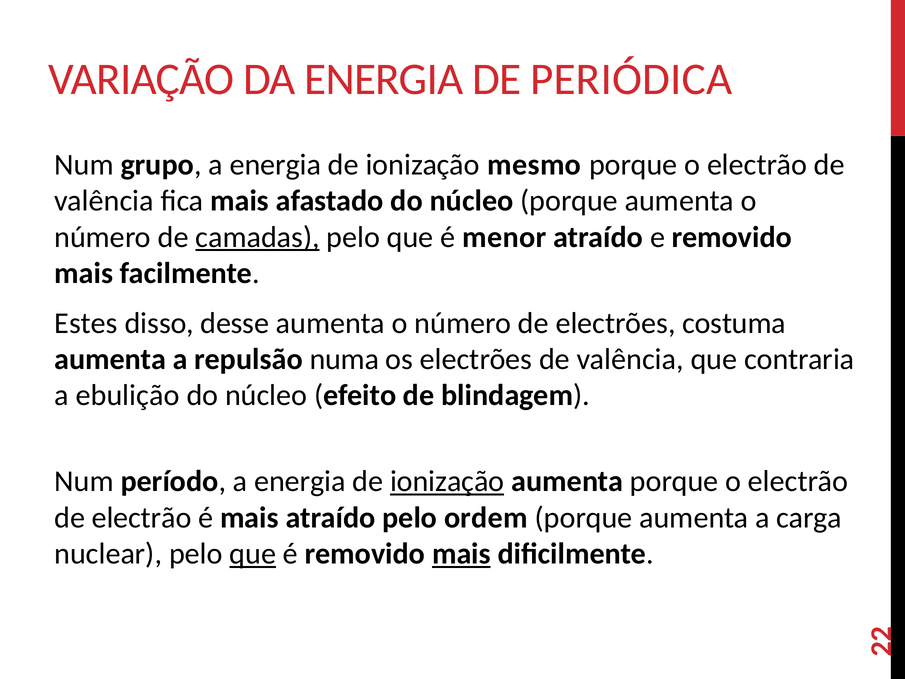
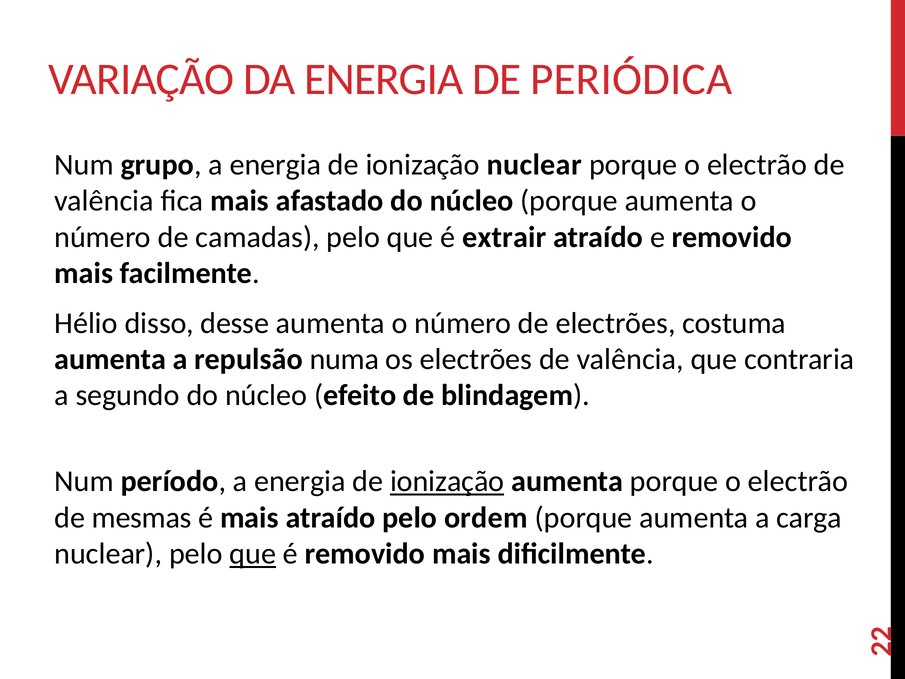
ionização mesmo: mesmo -> nuclear (534, 165)
camadas underline: present -> none (258, 237)
menor: menor -> extrair (504, 237)
Estes: Estes -> Hélio (86, 323)
ebulição: ebulição -> segundo (128, 395)
de electrão: electrão -> mesmas (142, 518)
mais underline: present -> none (461, 554)
